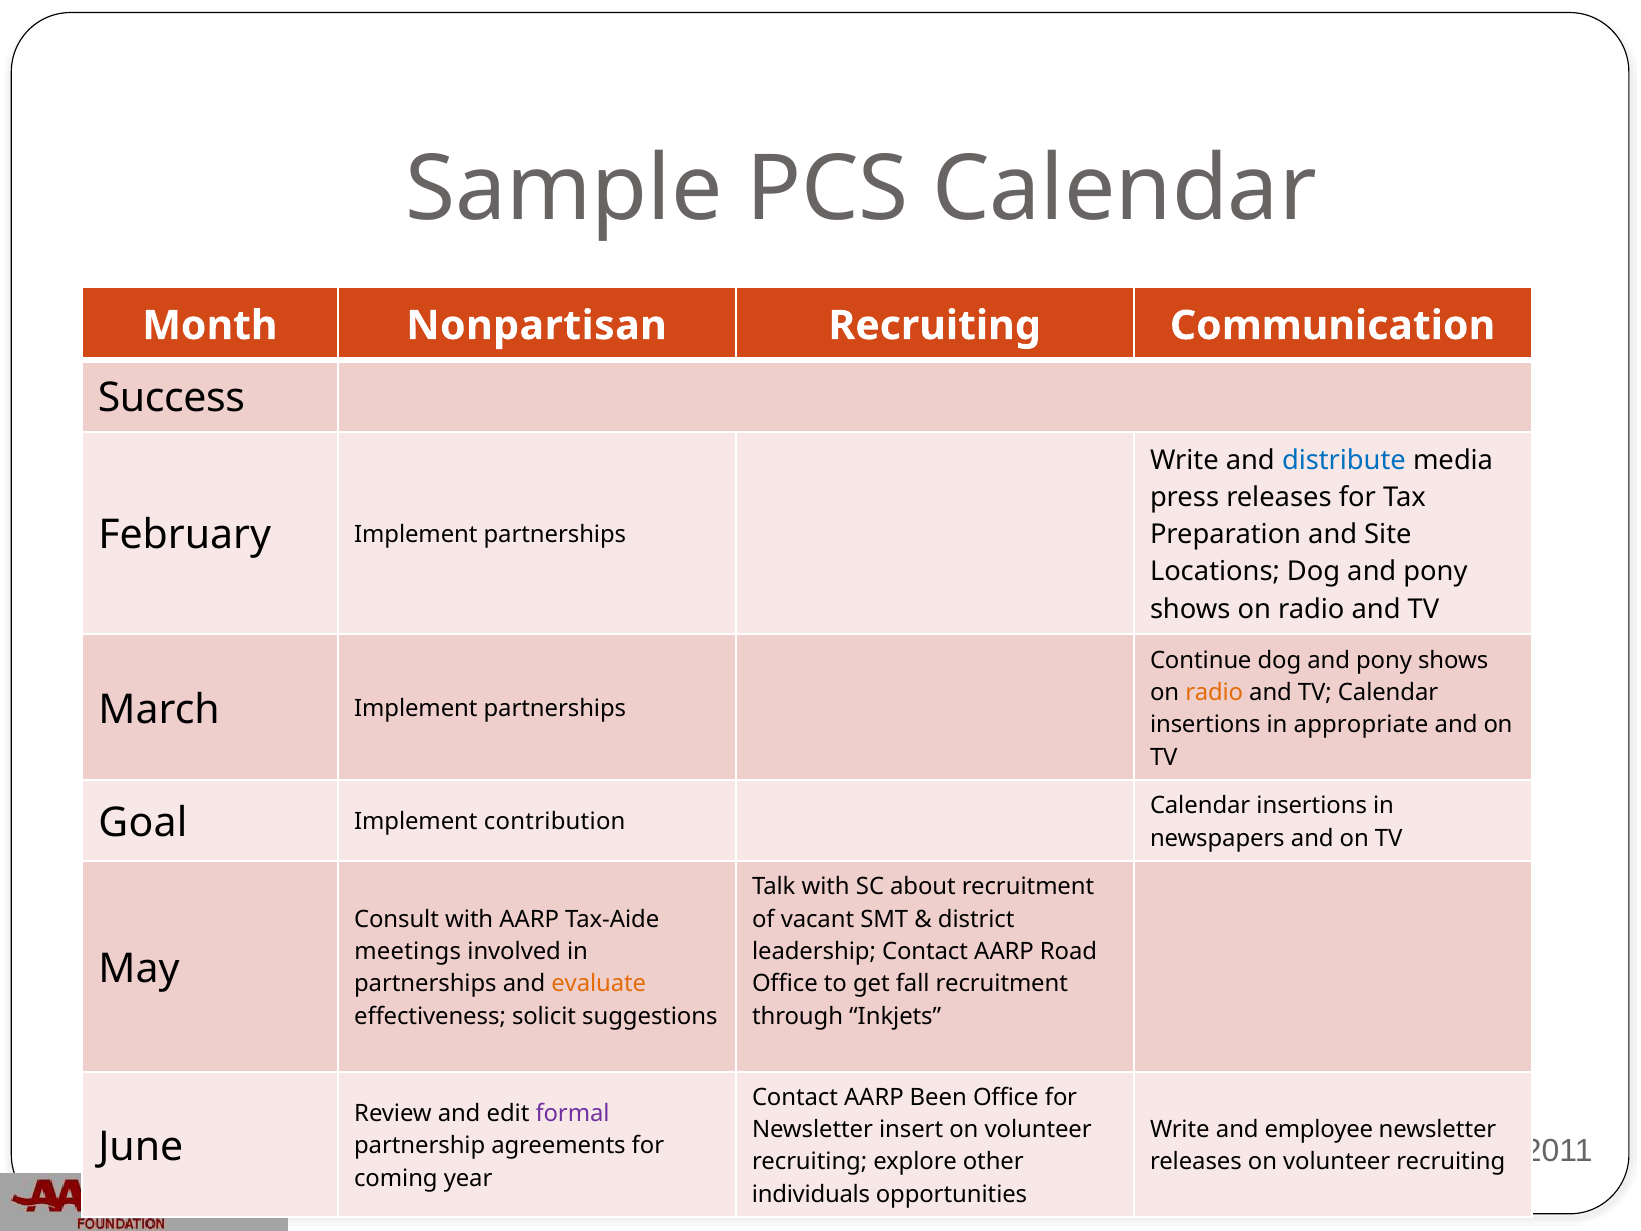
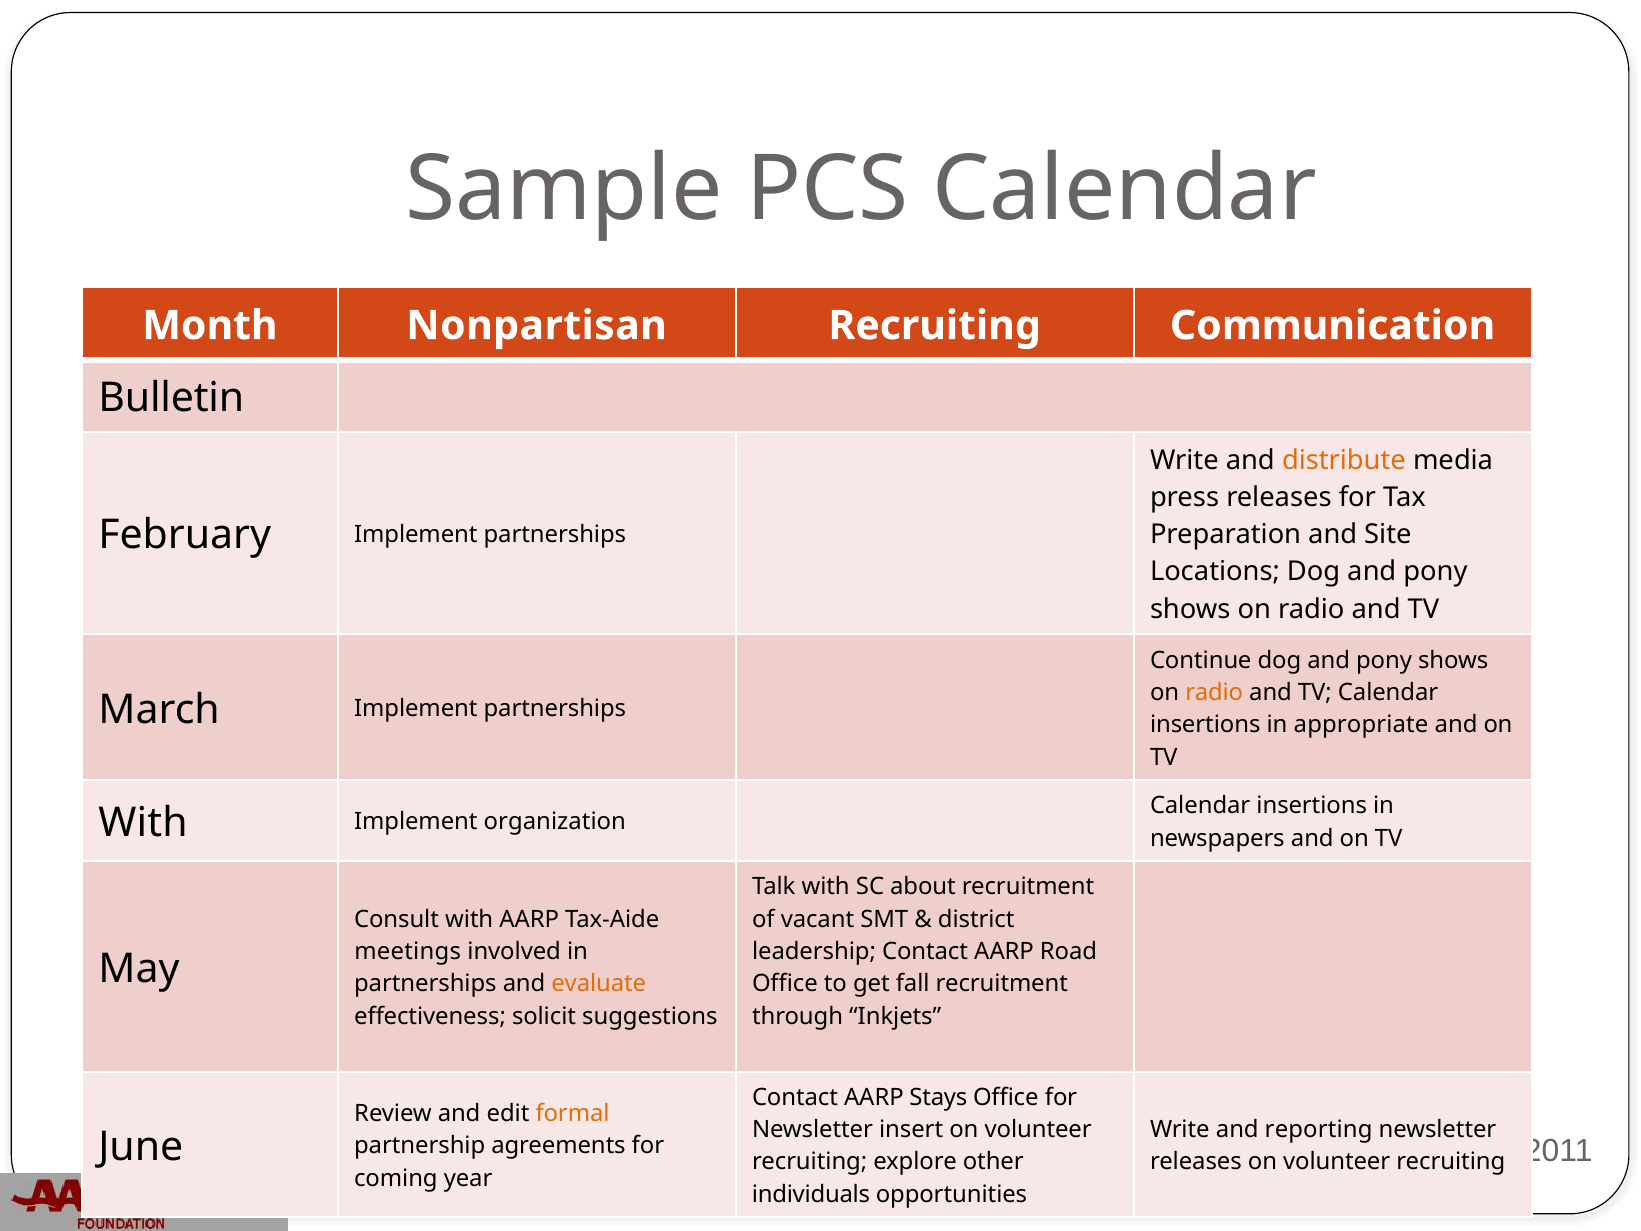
Success: Success -> Bulletin (171, 398)
distribute colour: blue -> orange (1344, 460)
Goal: Goal -> With (143, 823)
contribution: contribution -> organization (555, 822)
Been: Been -> Stays (938, 1097)
formal colour: purple -> orange (573, 1113)
employee: employee -> reporting (1319, 1129)
